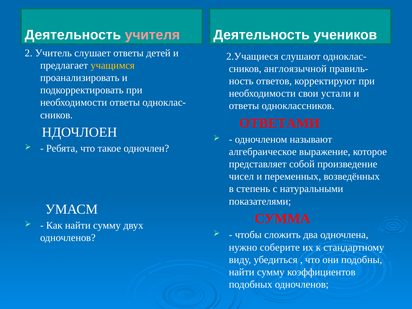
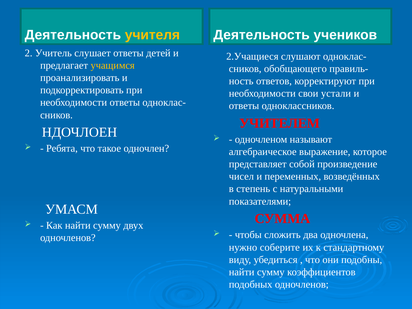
учителя colour: pink -> yellow (152, 35)
англоязычной: англоязычной -> обобщающего (295, 69)
ОТВЕТАМИ: ОТВЕТАМИ -> УЧИТЕЛЕМ (280, 123)
